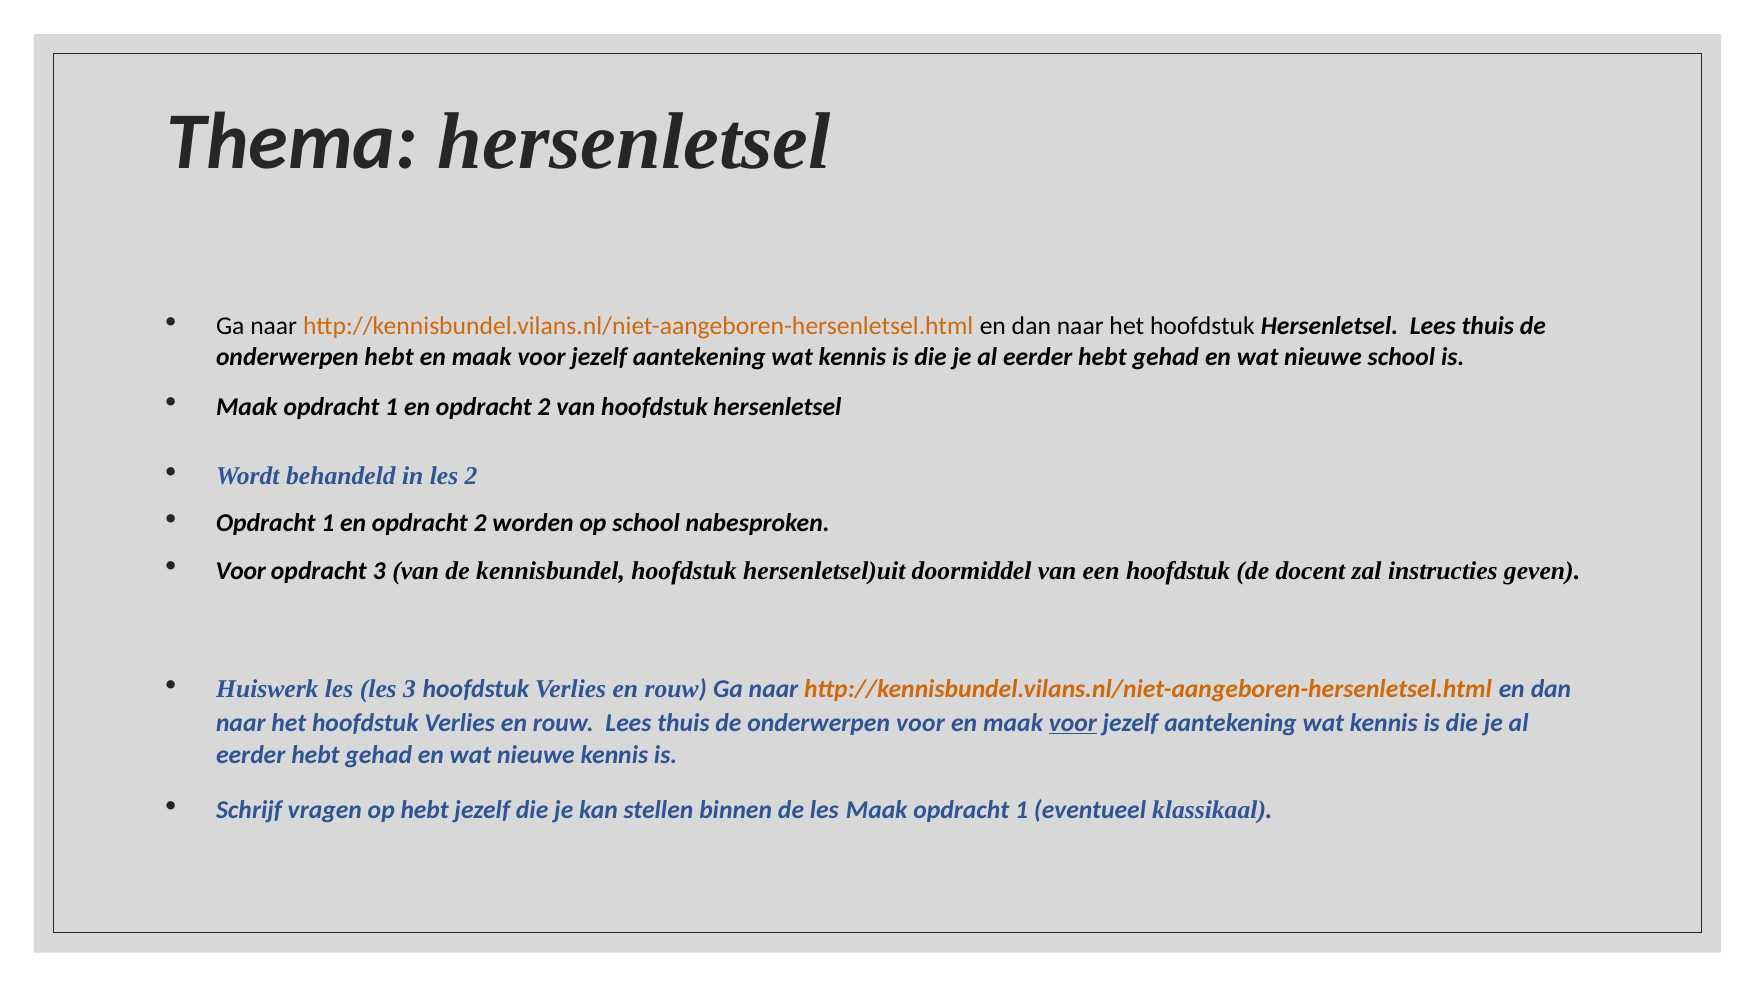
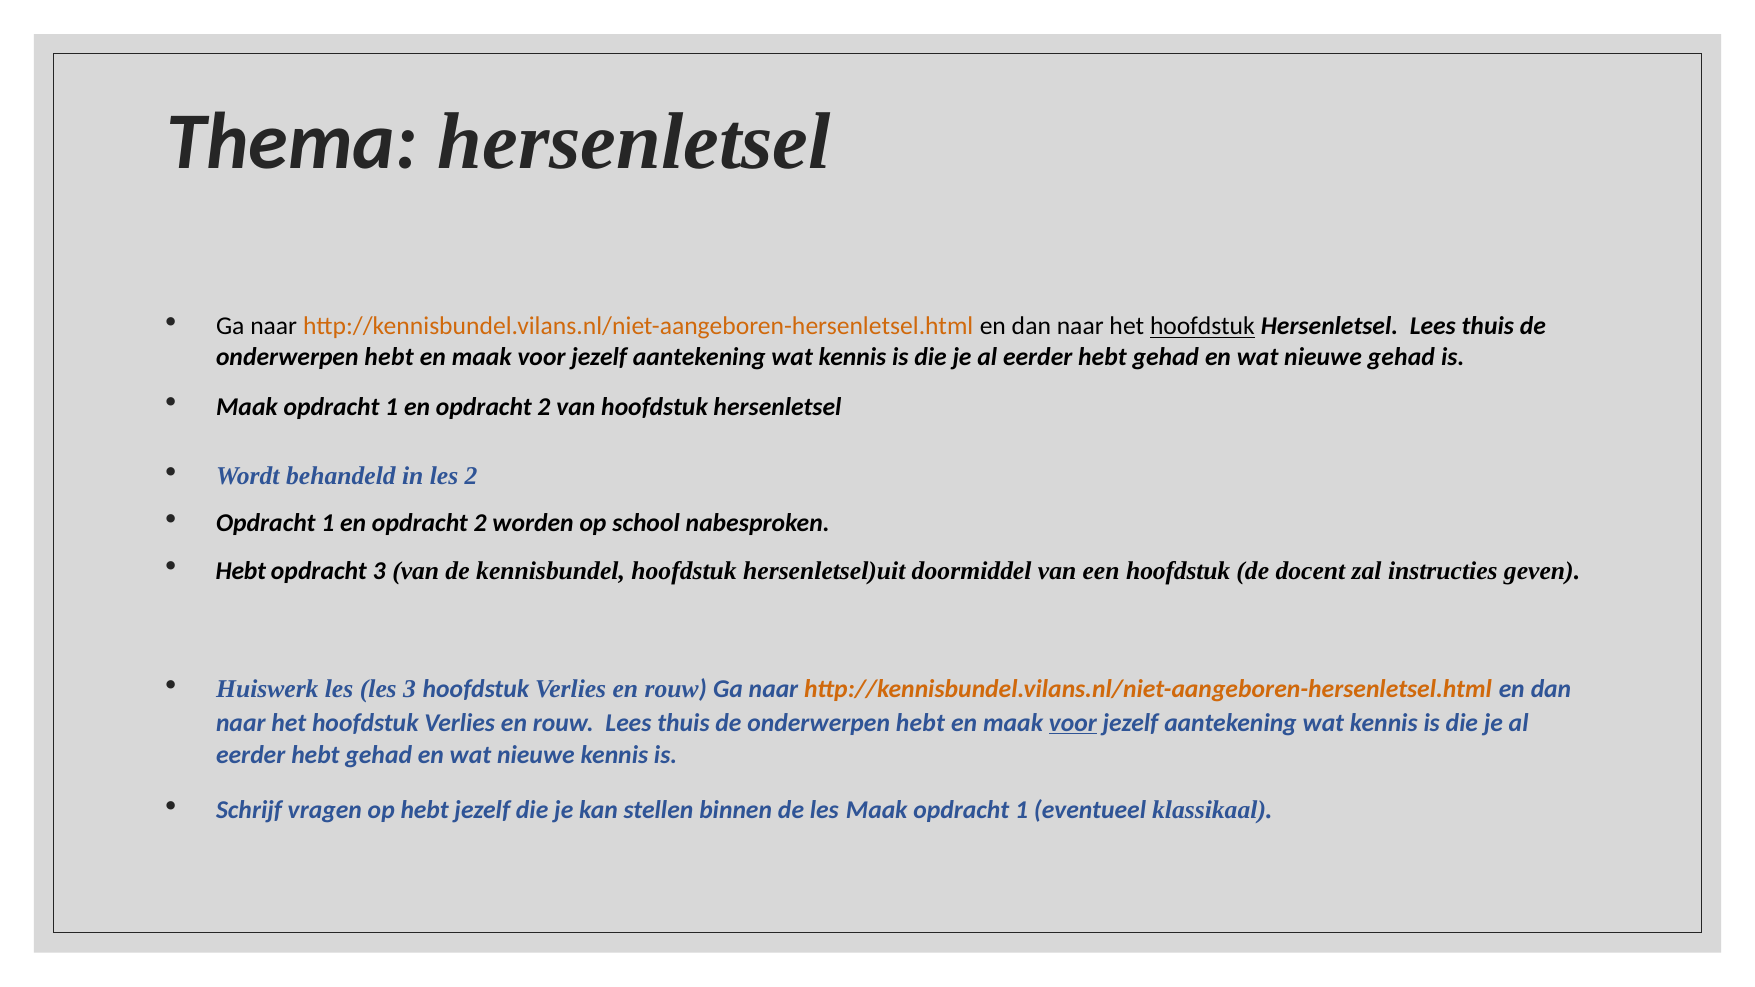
hoofdstuk underline: none -> present (1202, 326)
nieuwe school: school -> gehad (1401, 358)
Voor: Voor -> Hebt (241, 571)
voor: voor -> hebt (920, 723)
